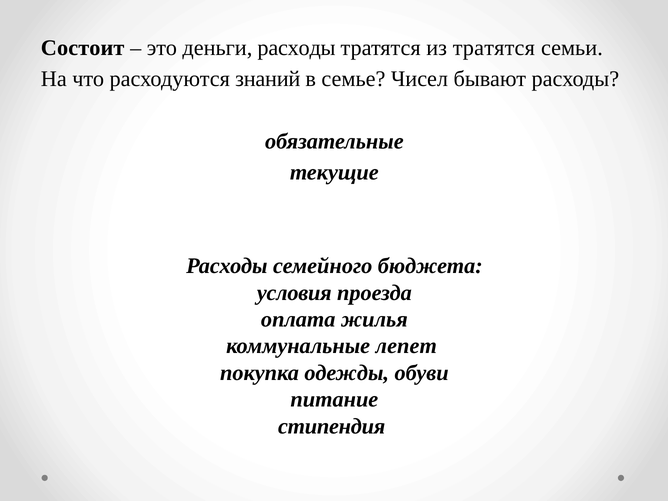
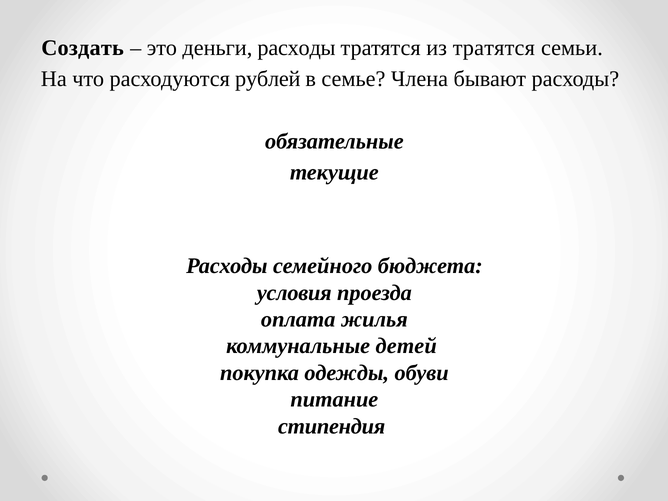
Состоит: Состоит -> Создать (83, 48)
знаний: знаний -> рублей (268, 79)
Чисел: Чисел -> Члена (419, 79)
лепет: лепет -> детей (406, 346)
